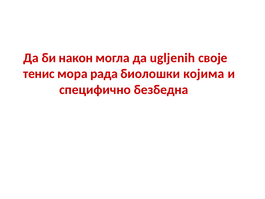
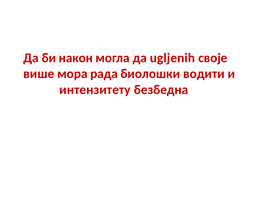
тенис: тенис -> више (39, 74)
којима: којима -> водити (204, 74)
специфично: специфично -> интензитету (95, 90)
